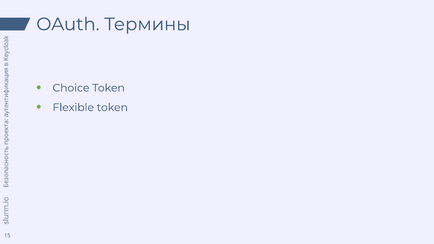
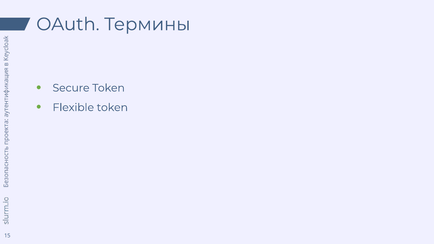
Choice: Choice -> Secure (71, 88)
